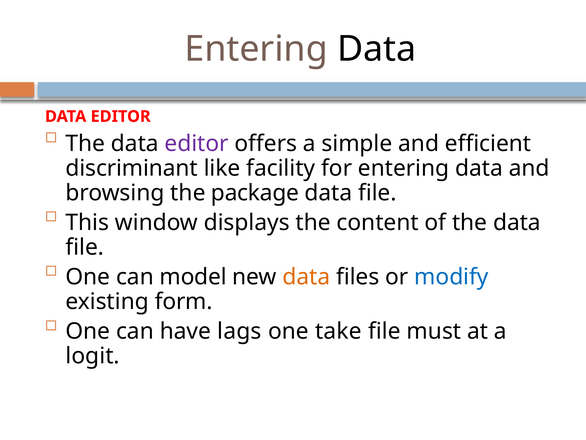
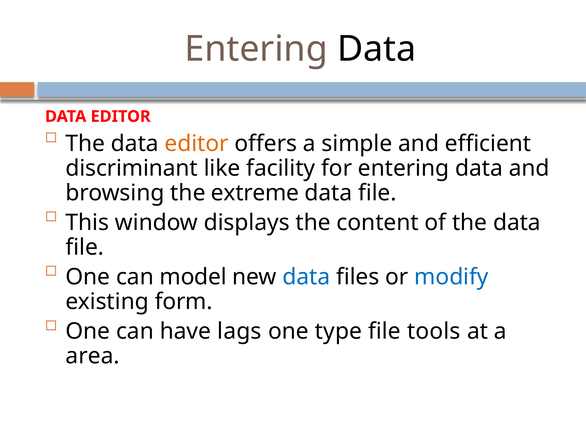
editor colour: purple -> orange (197, 143)
package: package -> extreme (255, 193)
data colour: orange -> blue (306, 277)
take: take -> type (338, 331)
must: must -> tools (434, 331)
logit: logit -> area (93, 356)
